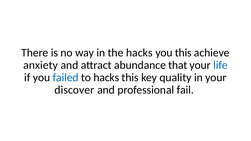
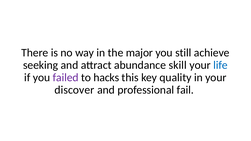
the hacks: hacks -> major (139, 53)
you this: this -> still (183, 53)
anxiety: anxiety -> seeking (41, 65)
that: that -> skill (178, 65)
failed colour: blue -> purple (66, 78)
